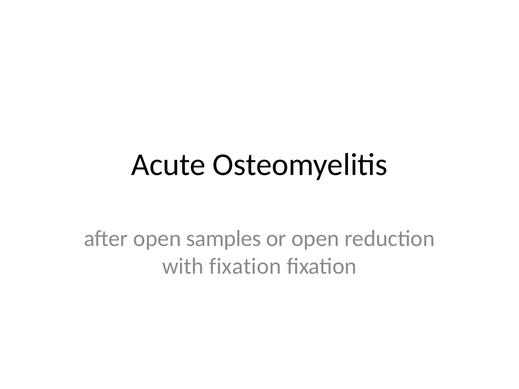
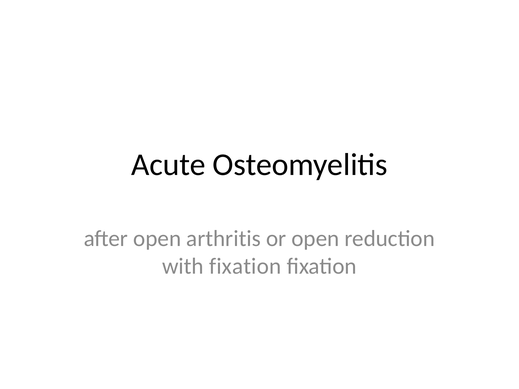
samples: samples -> arthritis (224, 239)
